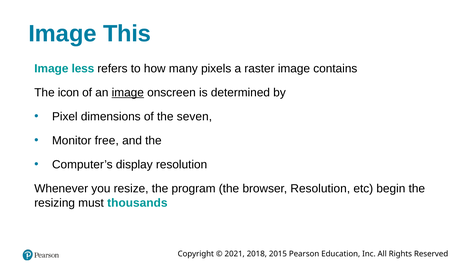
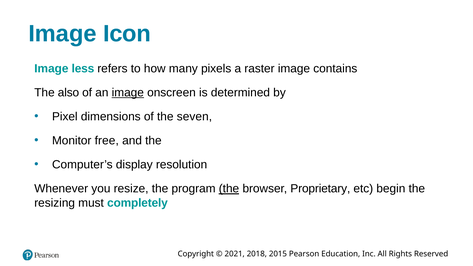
This: This -> Icon (127, 34)
icon: icon -> also (68, 93)
the underline: none -> present (229, 189)
browser Resolution: Resolution -> Proprietary (320, 189)
thousands: thousands -> completely (137, 203)
